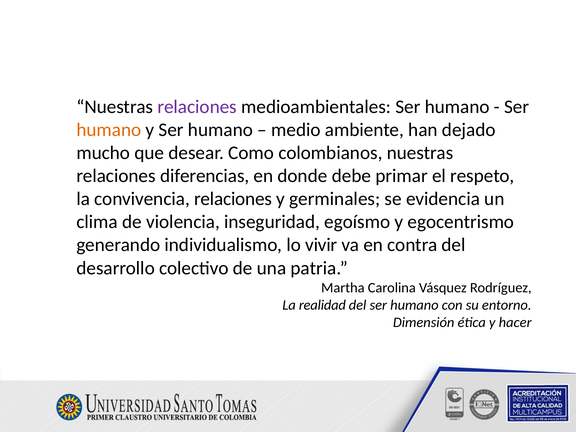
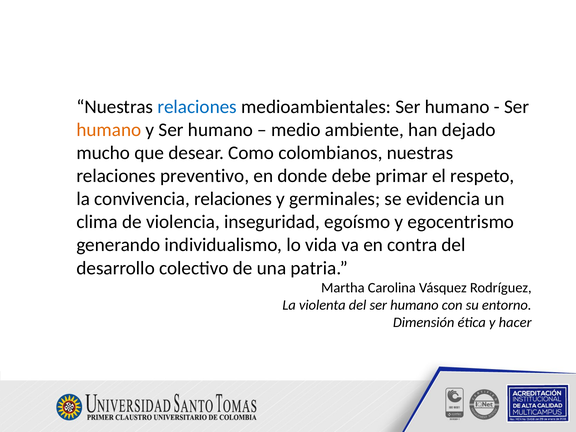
relaciones colour: purple -> blue (197, 107)
diferencias: diferencias -> preventivo (205, 176)
vivir: vivir -> vida (321, 245)
realidad: realidad -> violenta (322, 305)
